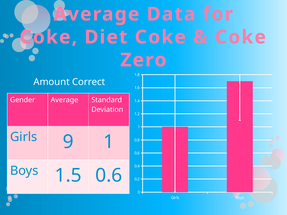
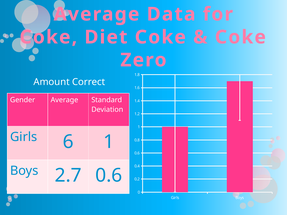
9: 9 -> 6 (68, 142)
1.5: 1.5 -> 2.7 (68, 176)
